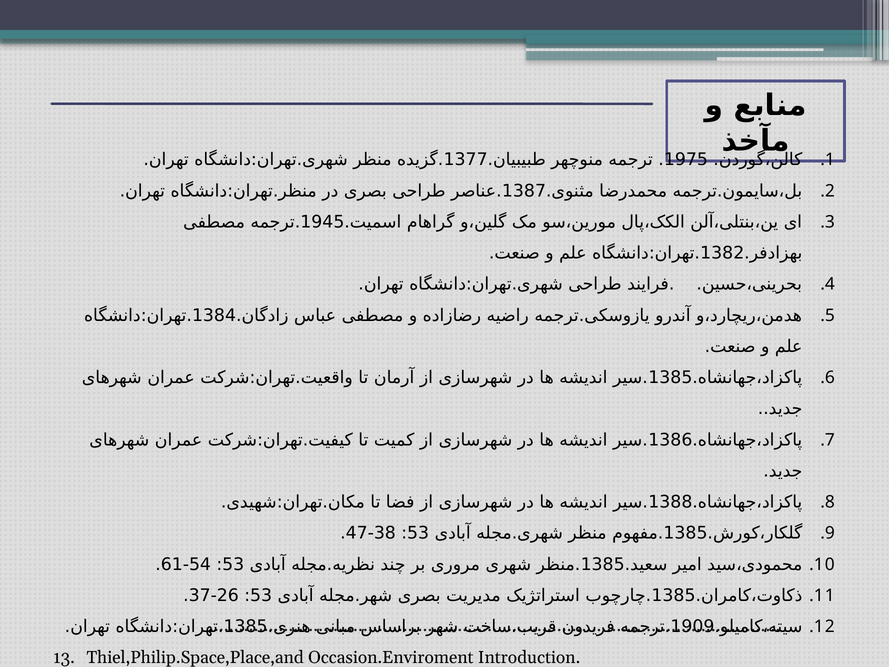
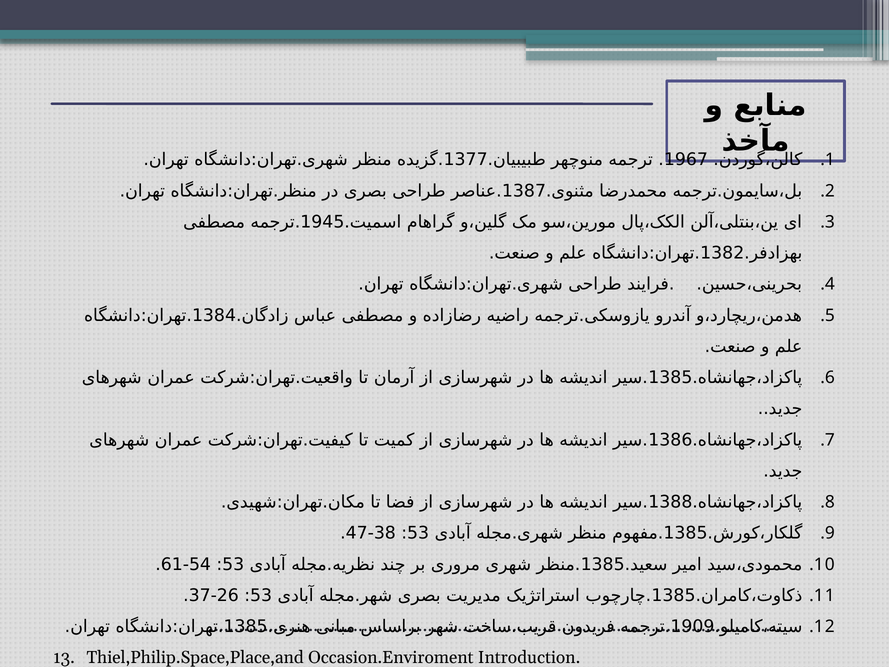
1975: 1975 -> 1967 (686, 160)
